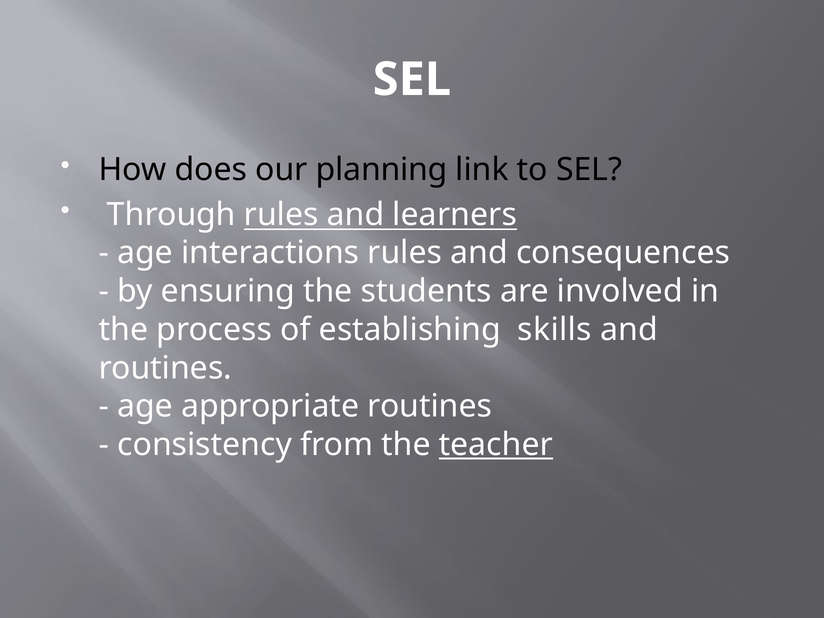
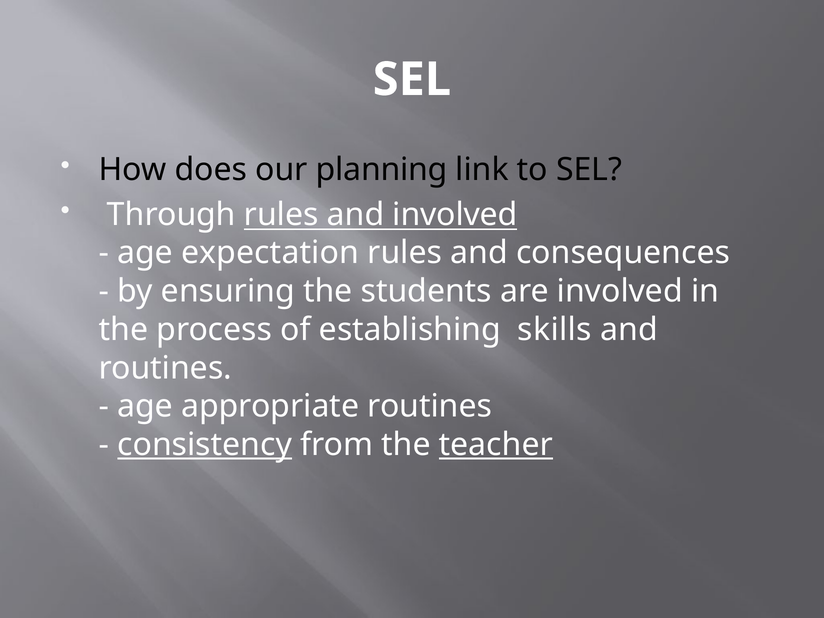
and learners: learners -> involved (455, 214)
interactions: interactions -> expectation (270, 253)
consistency underline: none -> present (205, 445)
